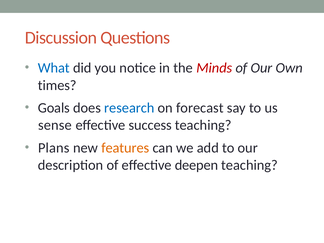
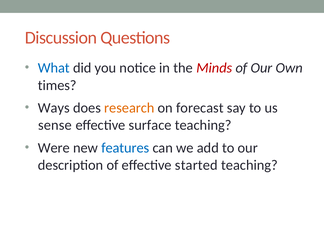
Goals: Goals -> Ways (54, 108)
research colour: blue -> orange (129, 108)
success: success -> surface (150, 125)
Plans: Plans -> Were (54, 148)
features colour: orange -> blue (125, 148)
deepen: deepen -> started (196, 165)
